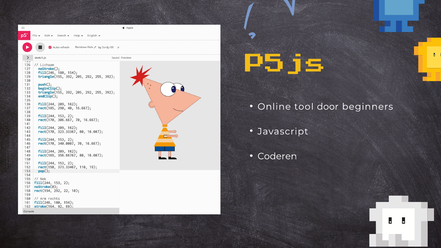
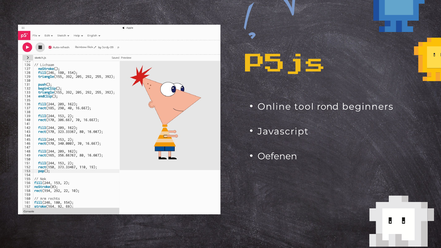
door: door -> rond (328, 107)
Coderen: Coderen -> Oefenen (277, 156)
